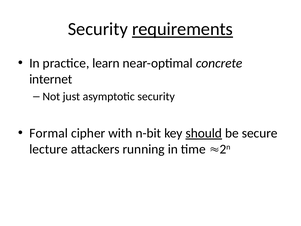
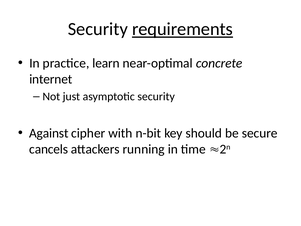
Formal: Formal -> Against (49, 133)
should underline: present -> none (204, 133)
lecture: lecture -> cancels (49, 149)
